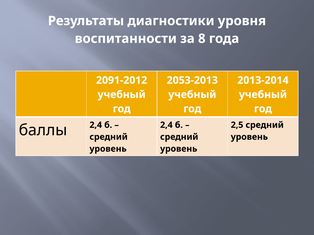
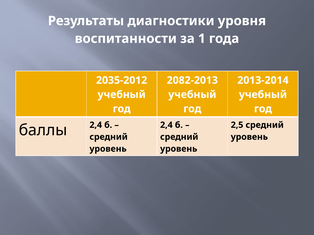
8: 8 -> 1 (202, 39)
2091-2012: 2091-2012 -> 2035-2012 (122, 80)
2053-2013: 2053-2013 -> 2082-2013 (192, 80)
